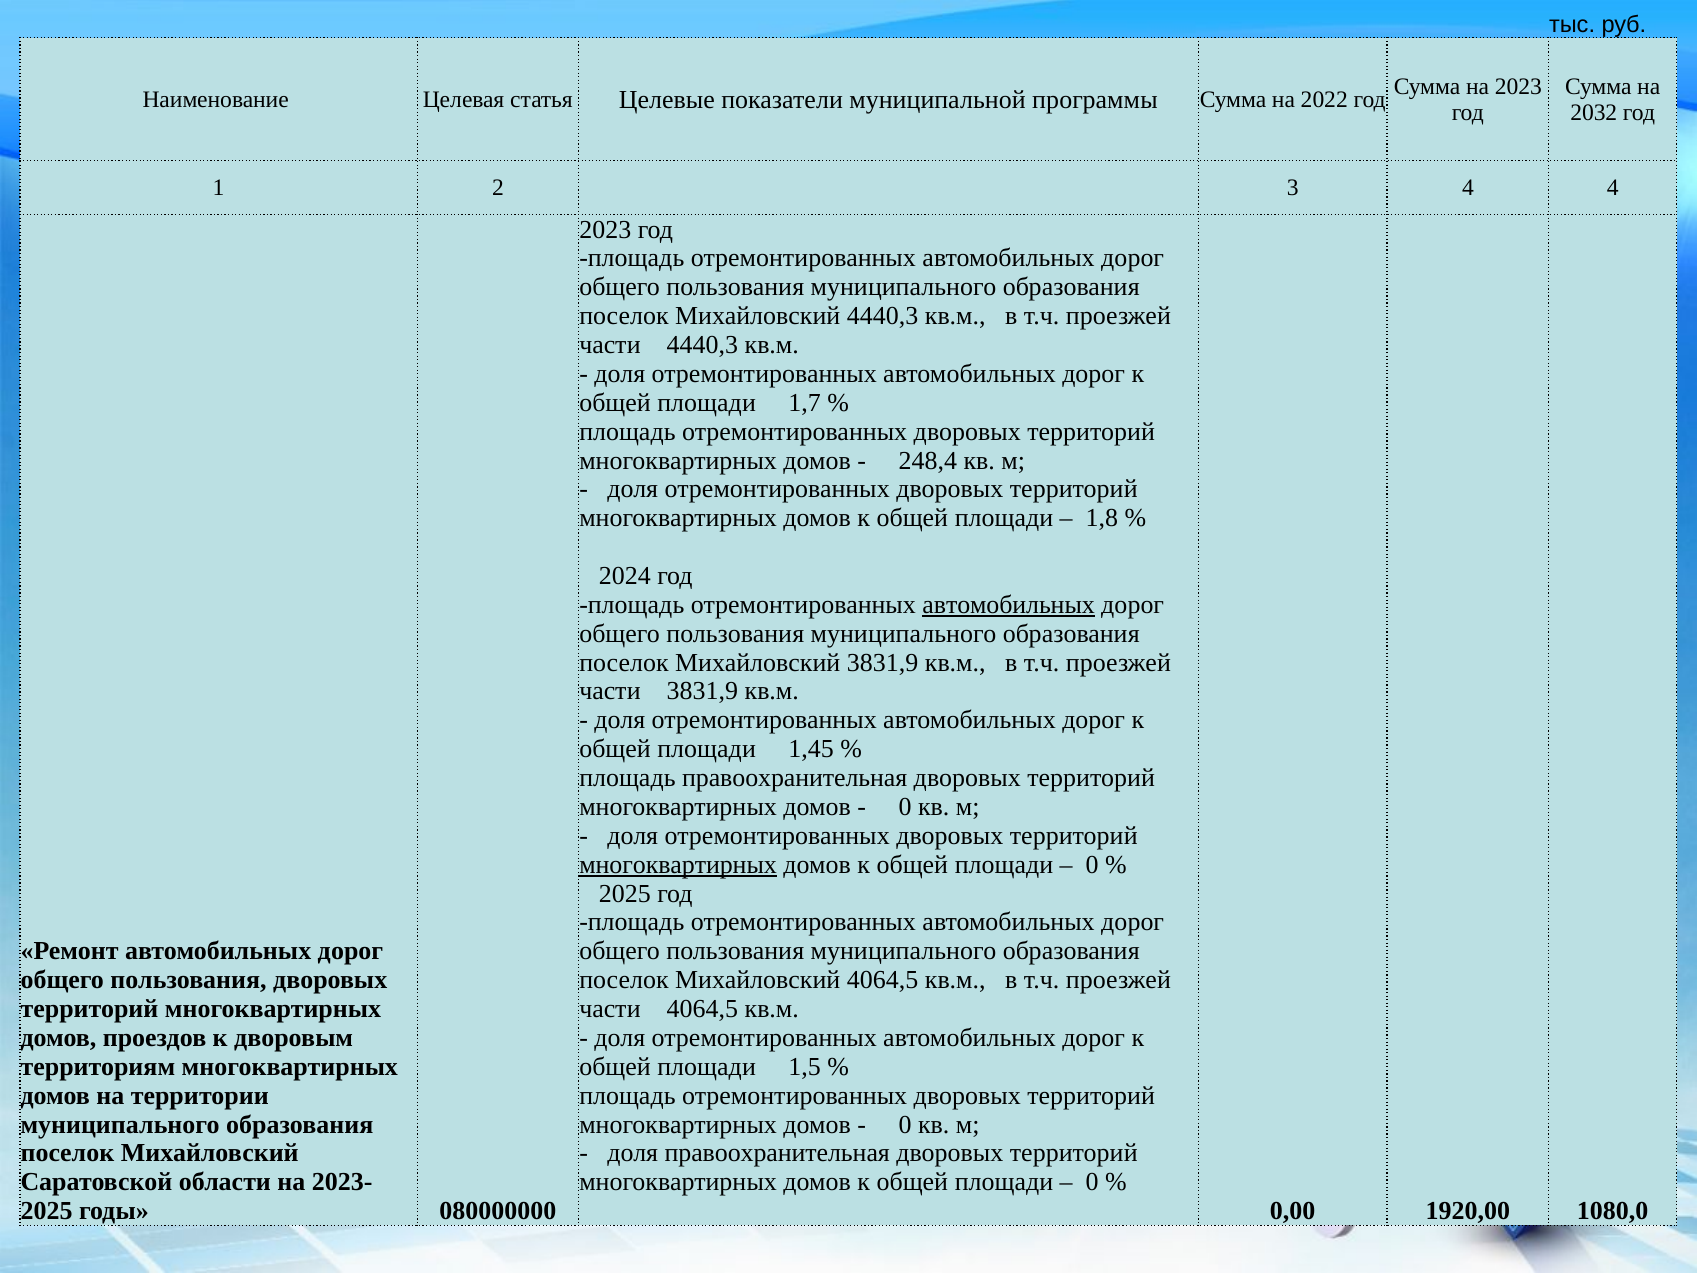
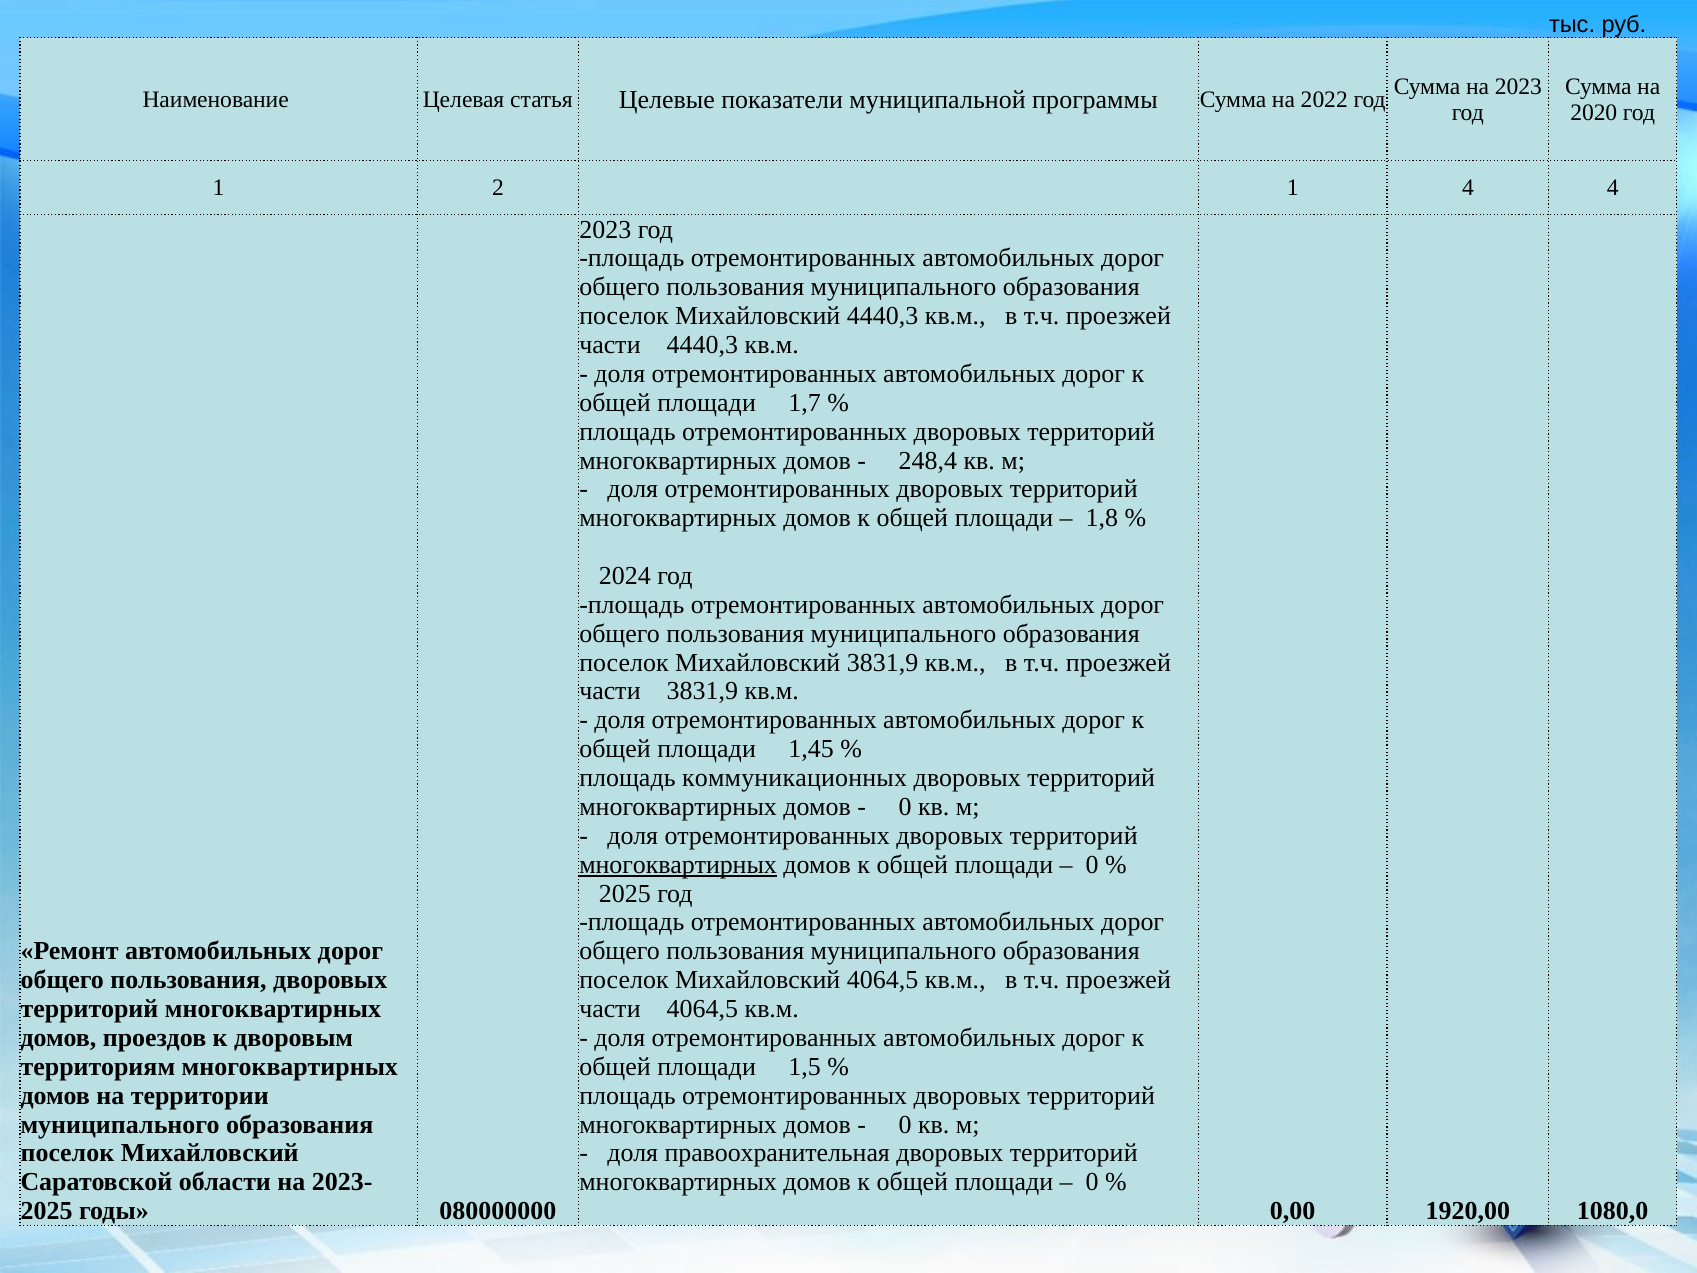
2032: 2032 -> 2020 (1594, 113)
2 3: 3 -> 1 (1293, 188)
автомобильных underline: present -> none (1009, 605)
площадь правоохранительная: правоохранительная -> коммуникационных (795, 778)
